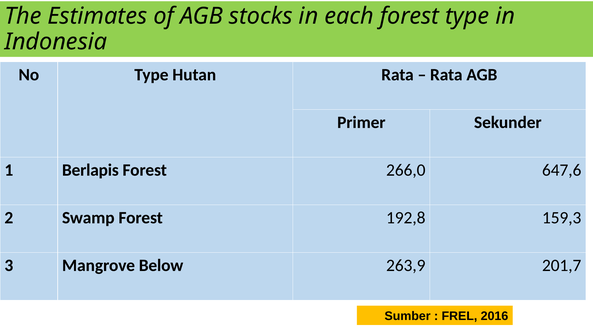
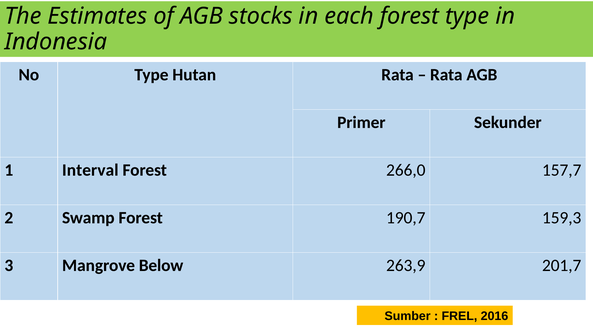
Berlapis: Berlapis -> Interval (90, 170)
647,6: 647,6 -> 157,7 (562, 170)
192,8: 192,8 -> 190,7 (406, 218)
